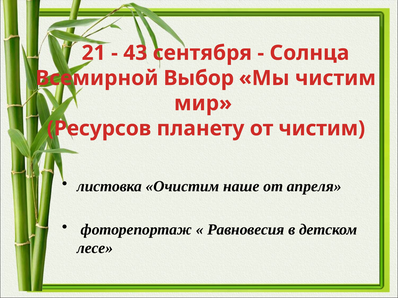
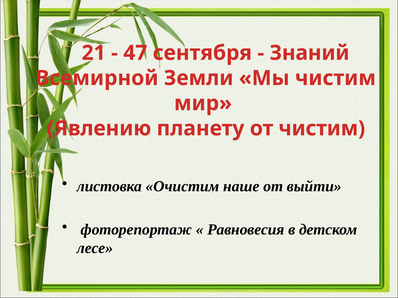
43: 43 -> 47 (135, 53)
Солнца: Солнца -> Знаний (310, 53)
Выбор: Выбор -> Земли (199, 78)
Ресурсов: Ресурсов -> Явлению (99, 129)
апреля: апреля -> выйти (314, 187)
